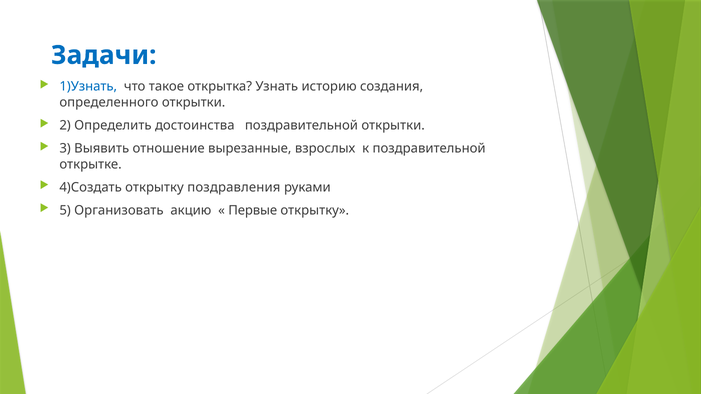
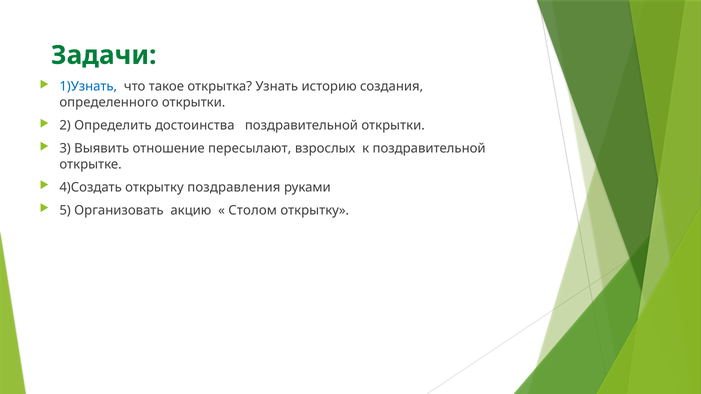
Задачи colour: blue -> green (104, 55)
вырезанные: вырезанные -> пересылают (250, 149)
Первые: Первые -> Столом (253, 211)
